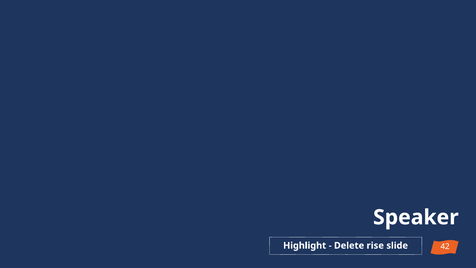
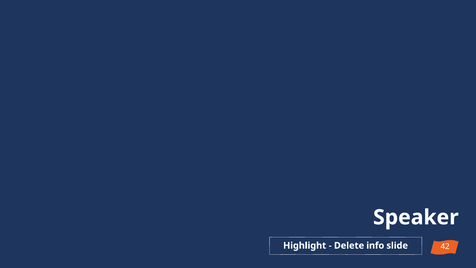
rise: rise -> info (375, 245)
